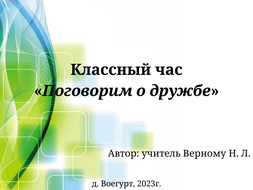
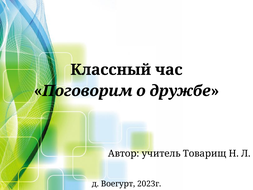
Верному: Верному -> Товарищ (205, 153)
